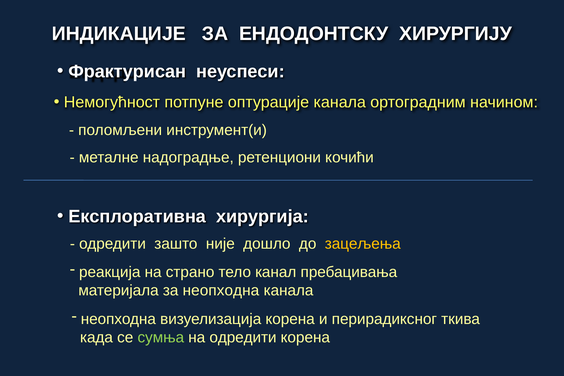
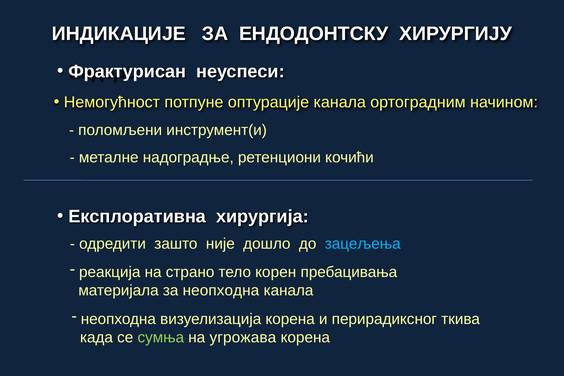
зацељења colour: yellow -> light blue (363, 244)
канал: канал -> корен (276, 272)
на одредити: одредити -> угрожава (243, 337)
